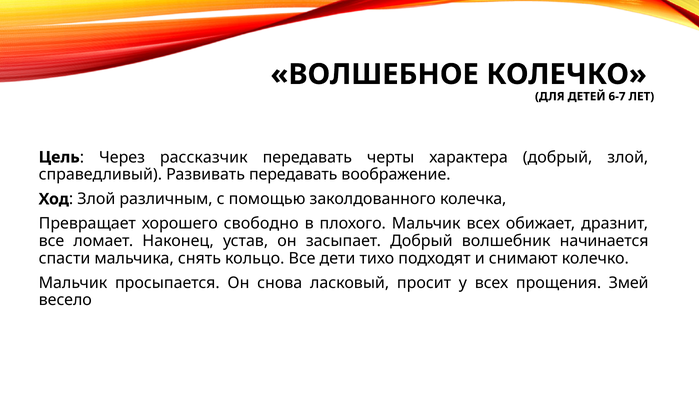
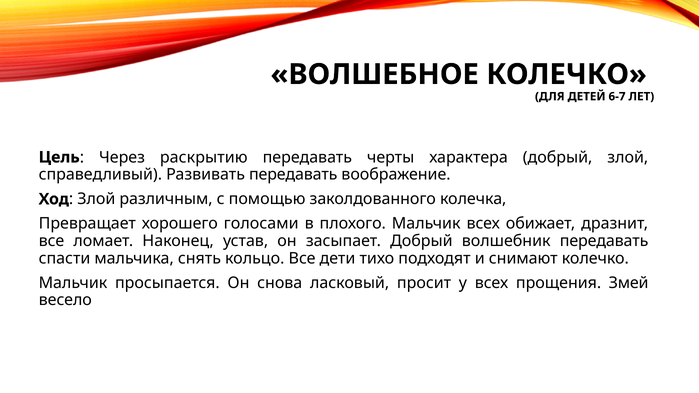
рассказчик: рассказчик -> раскрытию (204, 157)
свободно: свободно -> голосами (261, 224)
волшебник начинается: начинается -> передавать (604, 241)
